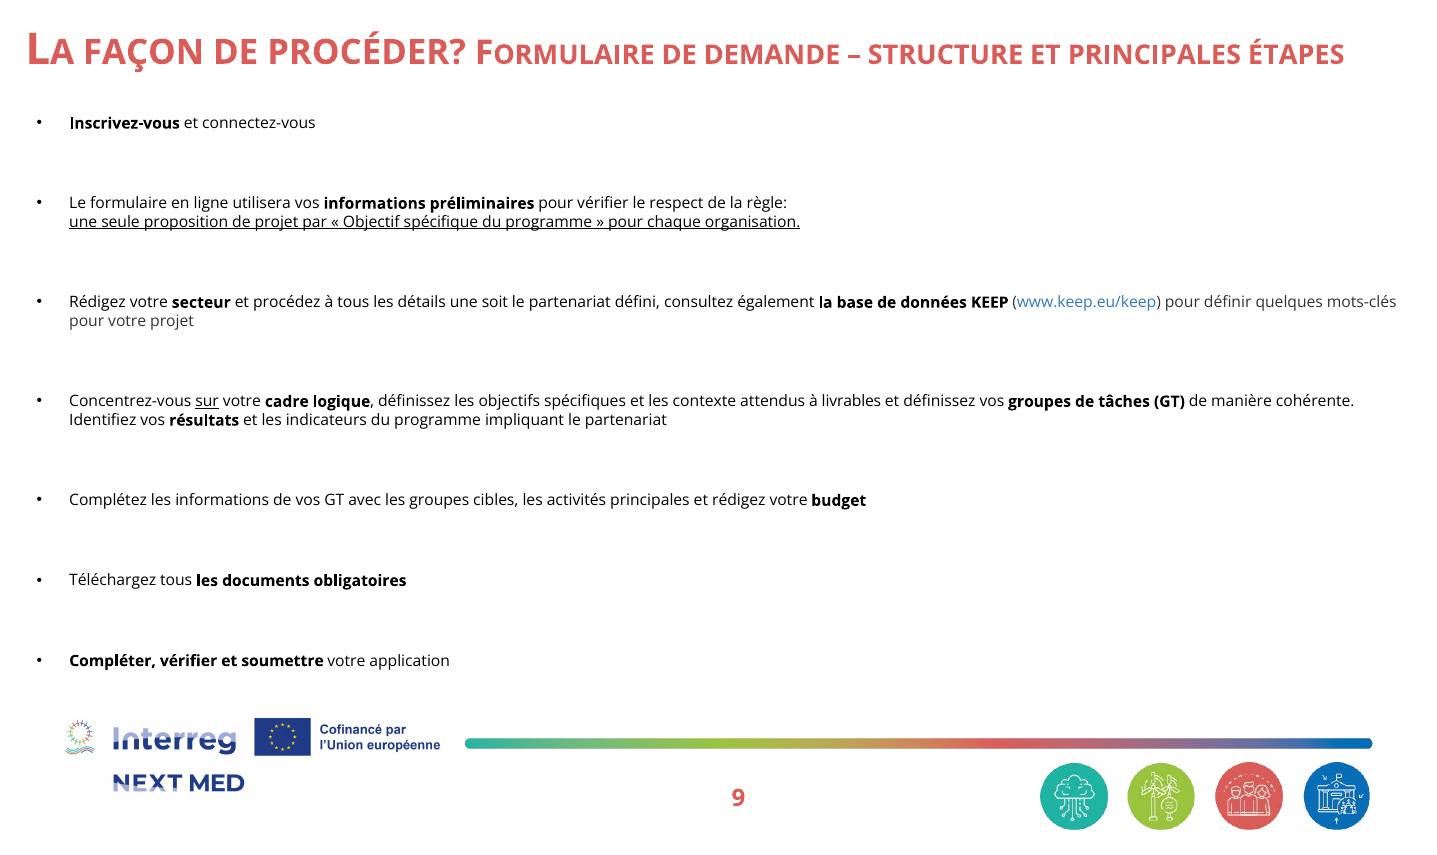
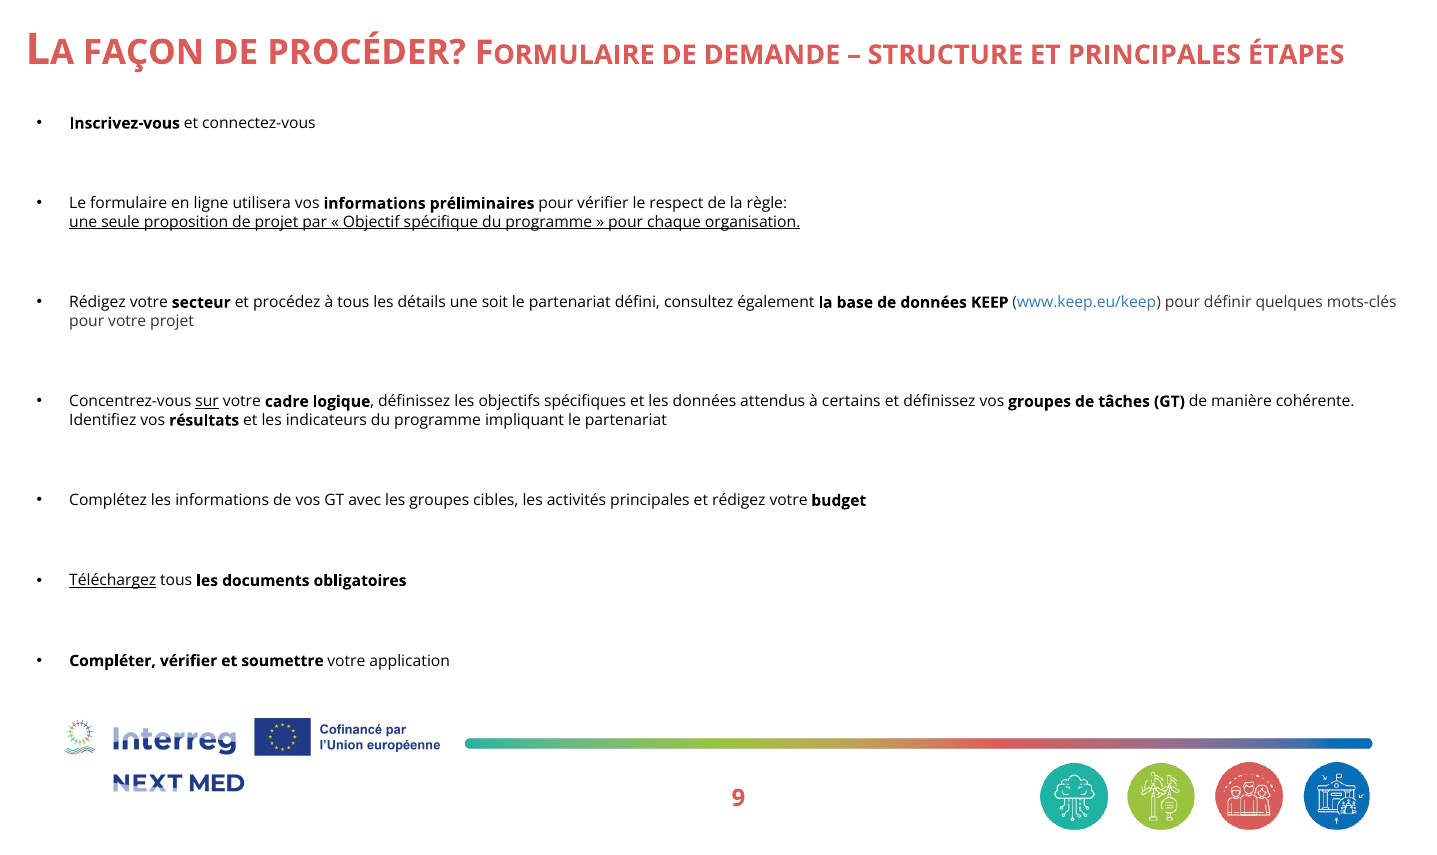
les contexte: contexte -> données (704, 402)
livrables: livrables -> certains (851, 402)
Téléchargez underline: none -> present (113, 581)
